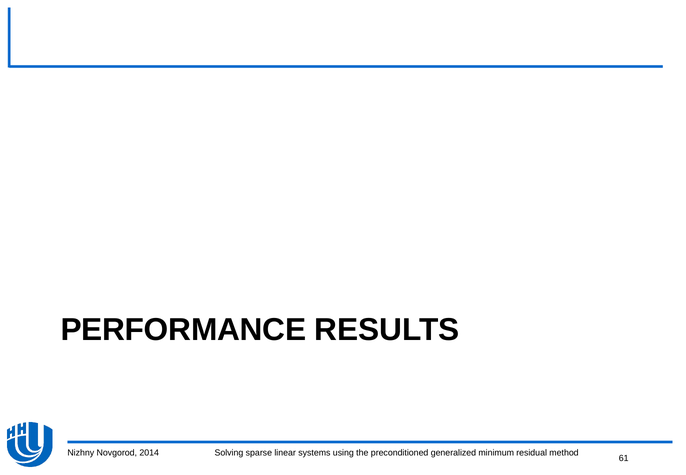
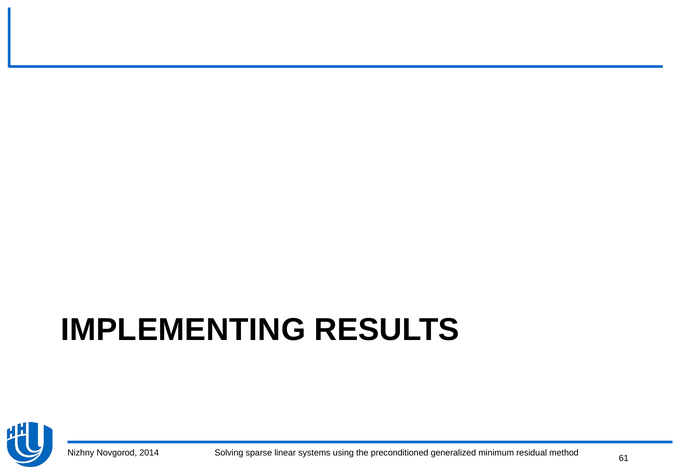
PERFORMANCE: PERFORMANCE -> IMPLEMENTING (183, 330)
